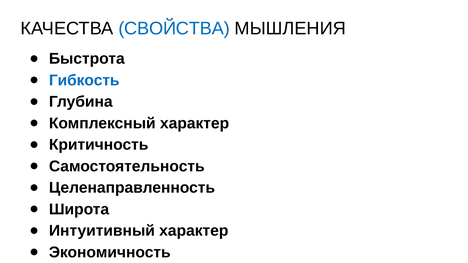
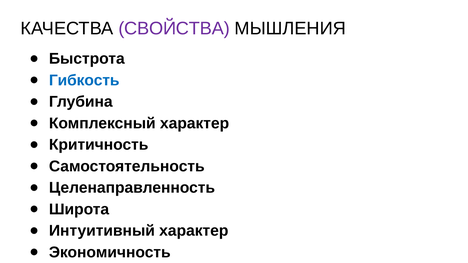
СВОЙСТВА colour: blue -> purple (174, 28)
